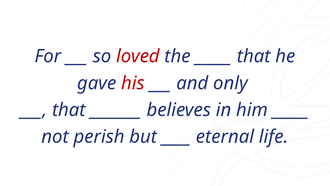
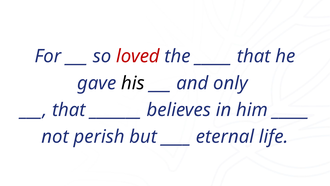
his colour: red -> black (133, 83)
